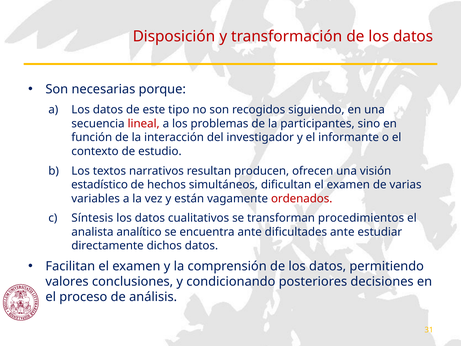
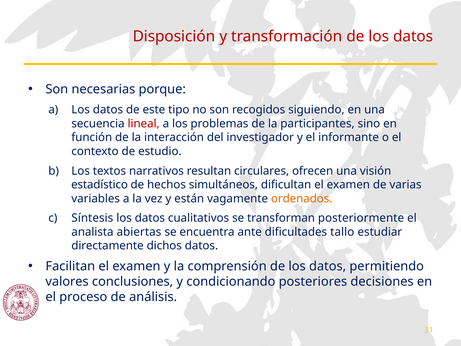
producen: producen -> circulares (262, 171)
ordenados colour: red -> orange (302, 198)
procedimientos: procedimientos -> posteriormente (361, 218)
analítico: analítico -> abiertas (139, 232)
dificultades ante: ante -> tallo (342, 232)
